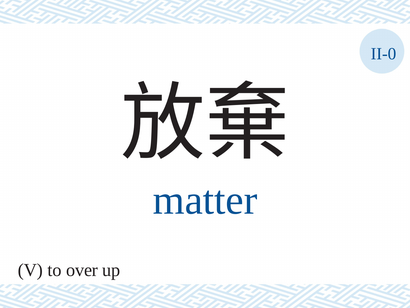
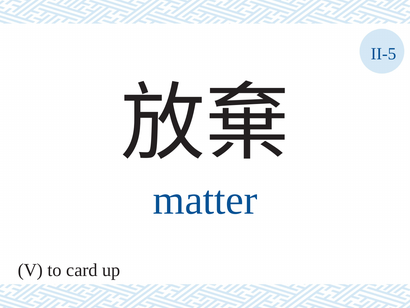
II-0: II-0 -> II-5 (384, 54)
over: over -> card (82, 270)
